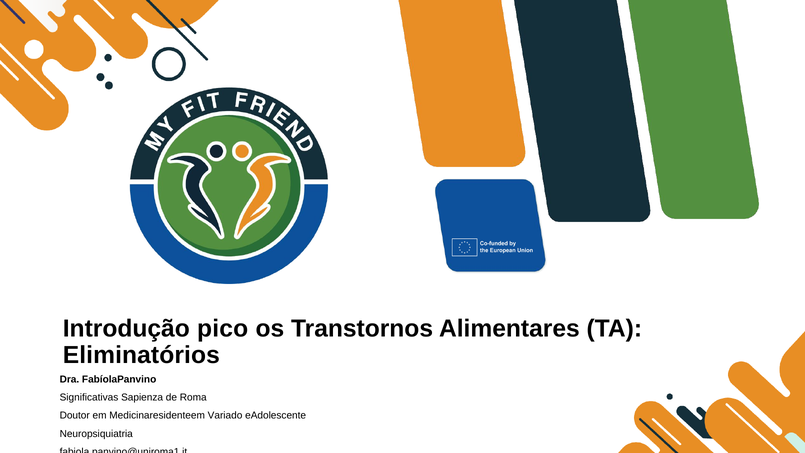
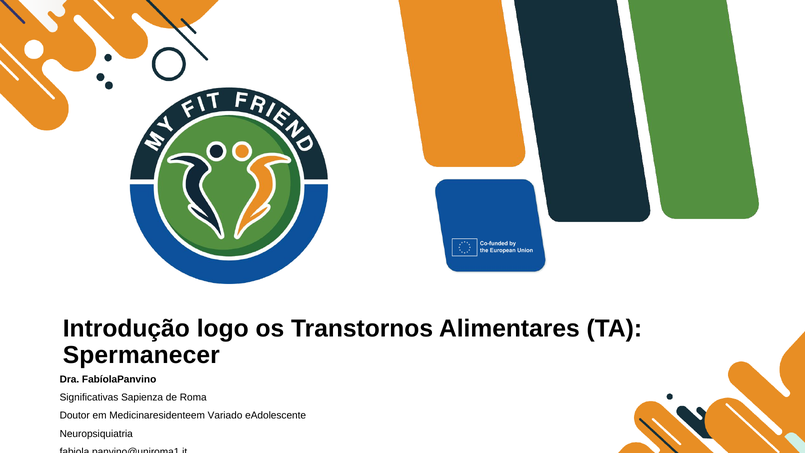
pico: pico -> logo (223, 329)
Eliminatórios: Eliminatórios -> Spermanecer (141, 355)
